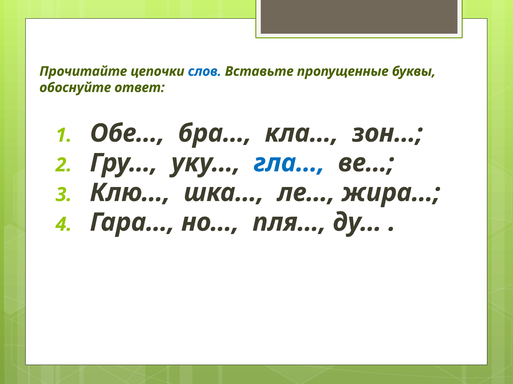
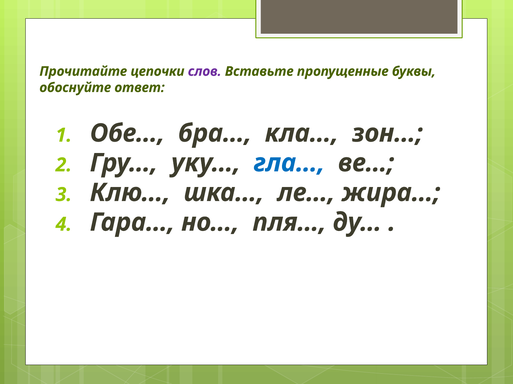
слов colour: blue -> purple (205, 72)
